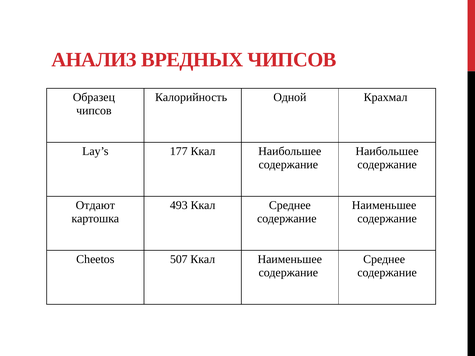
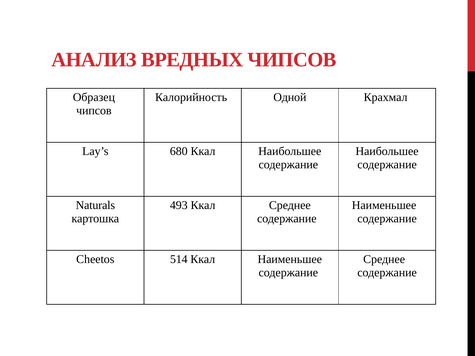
177: 177 -> 680 (179, 151)
Отдают: Отдают -> Naturals (95, 205)
507: 507 -> 514 (179, 259)
